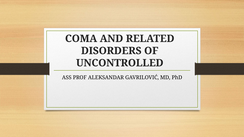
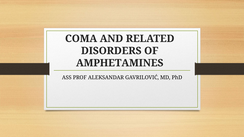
UNCONTROLLED: UNCONTROLLED -> AMPHETAMINES (120, 63)
